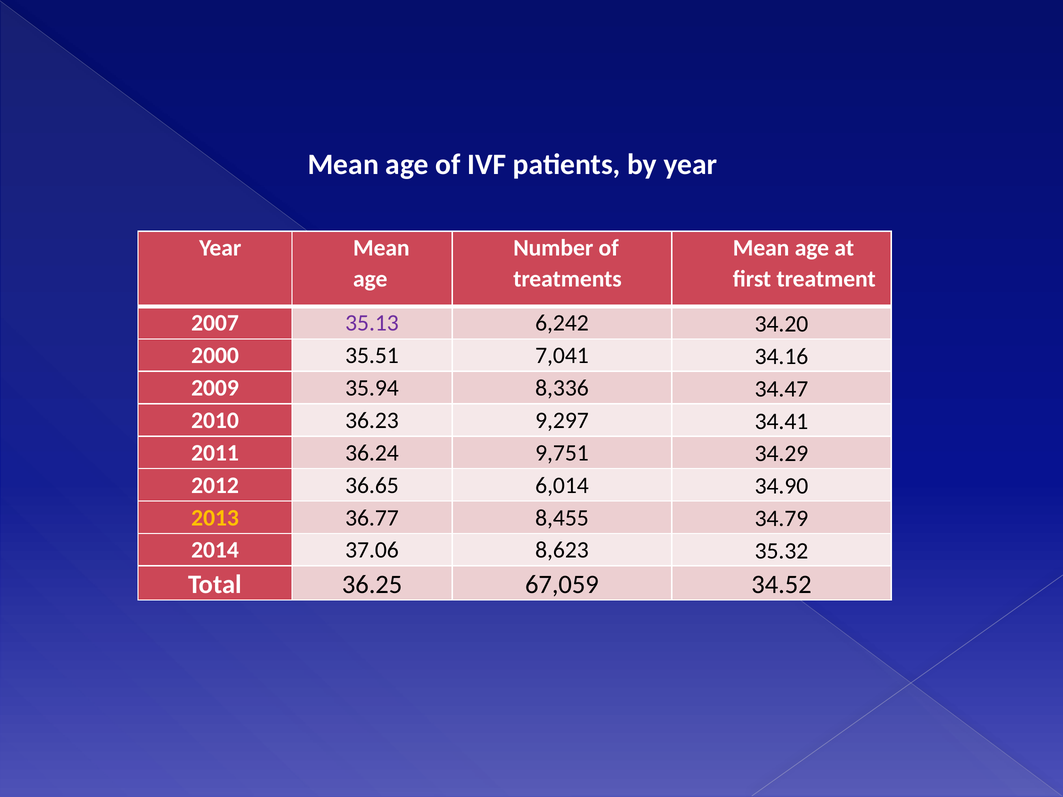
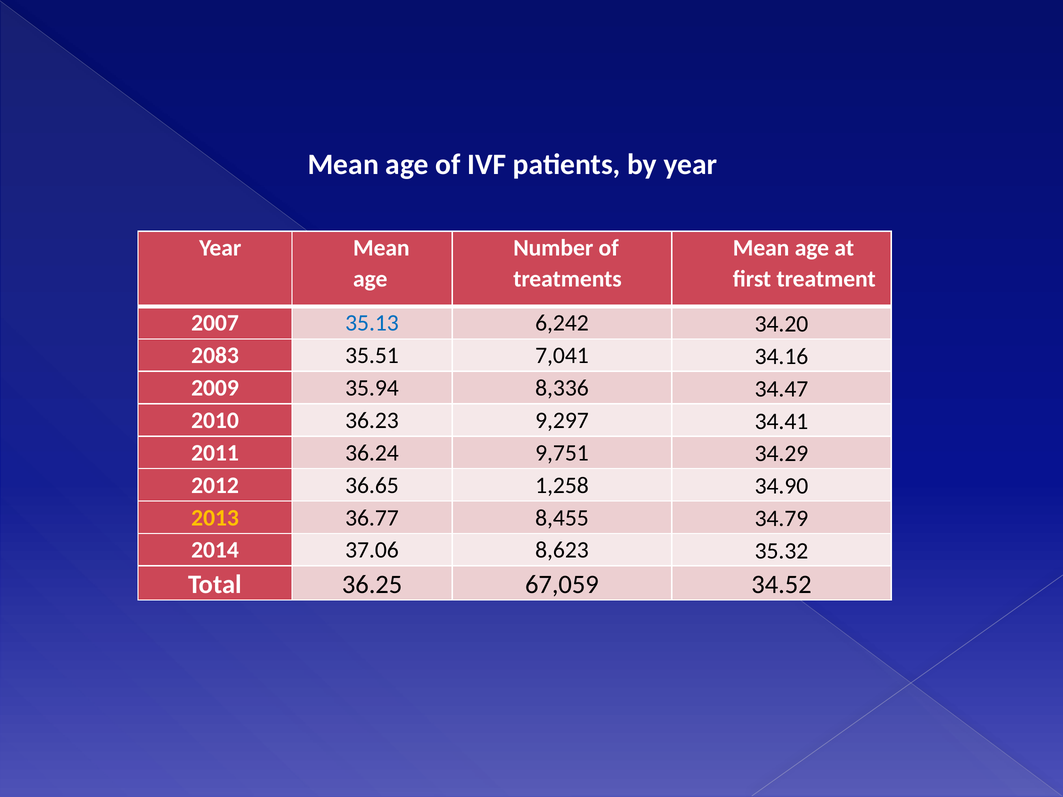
35.13 colour: purple -> blue (372, 323)
2000: 2000 -> 2083 (215, 356)
6,014: 6,014 -> 1,258 (562, 485)
